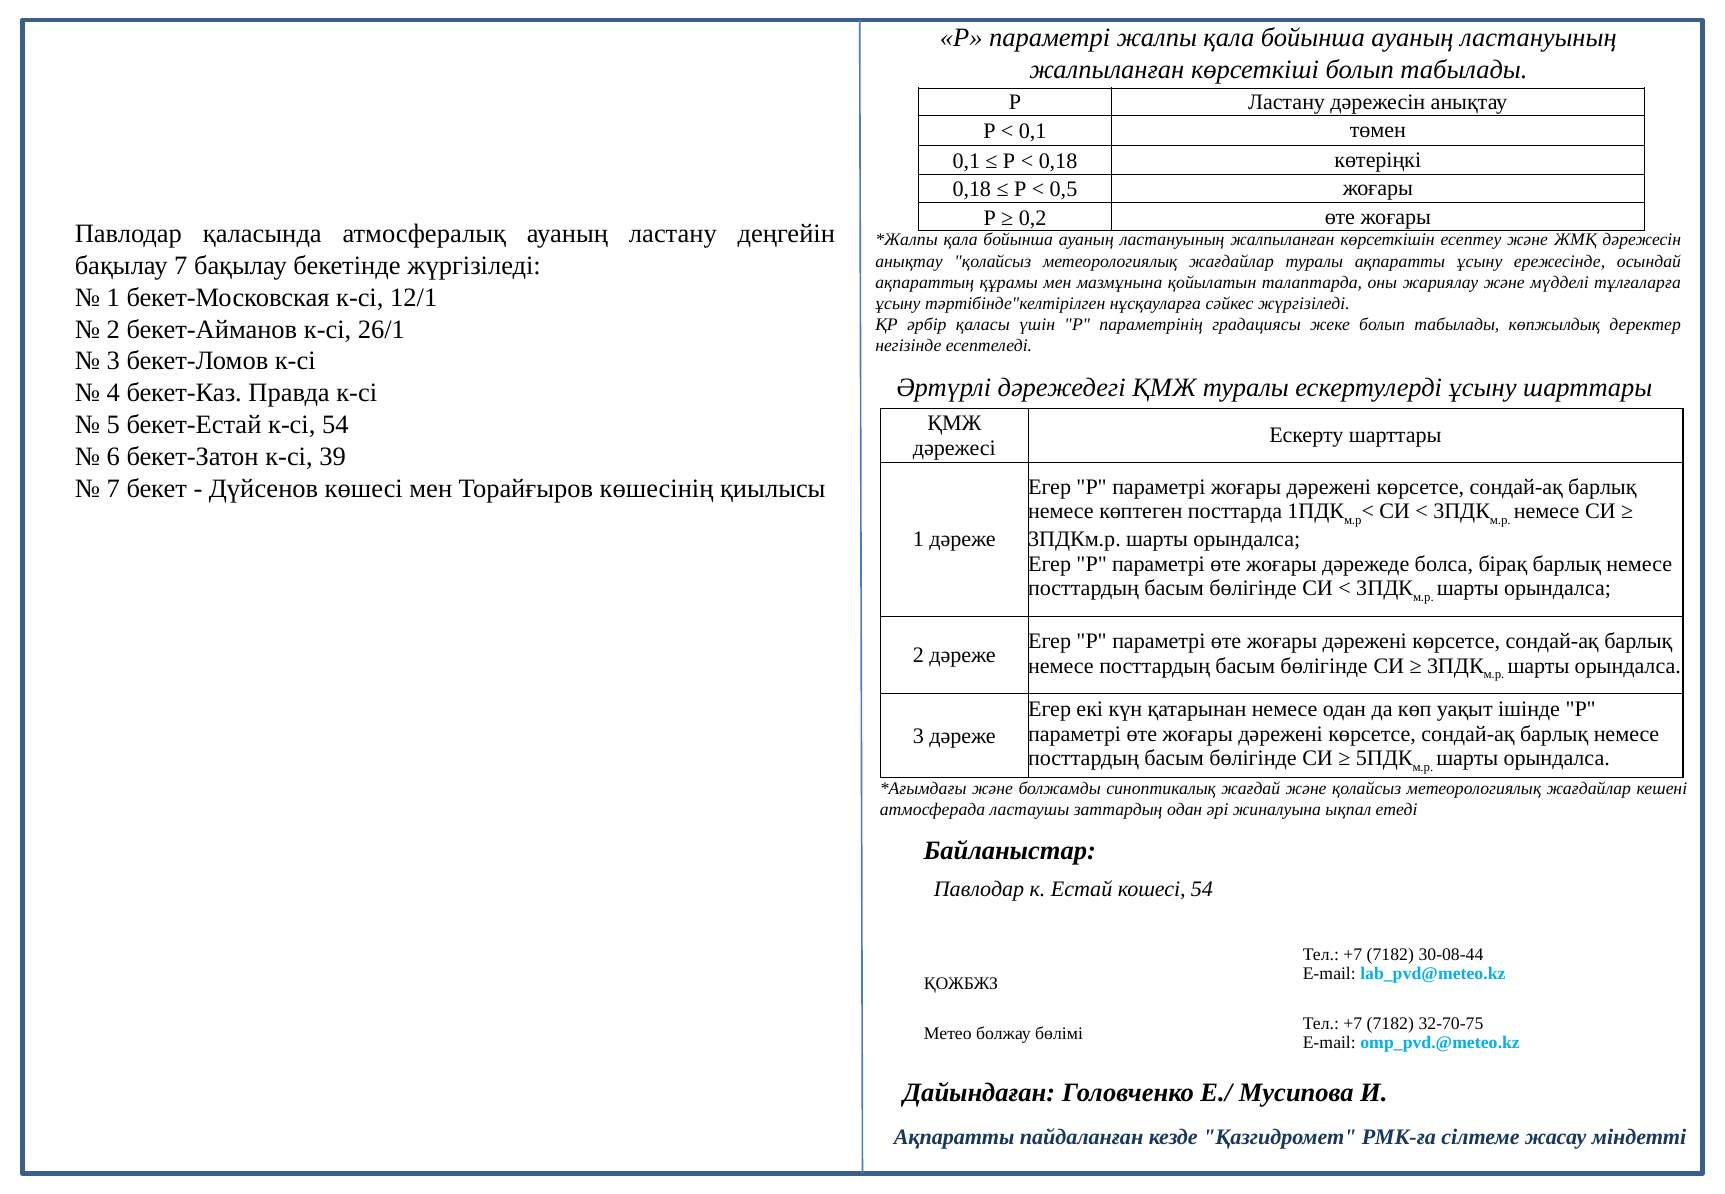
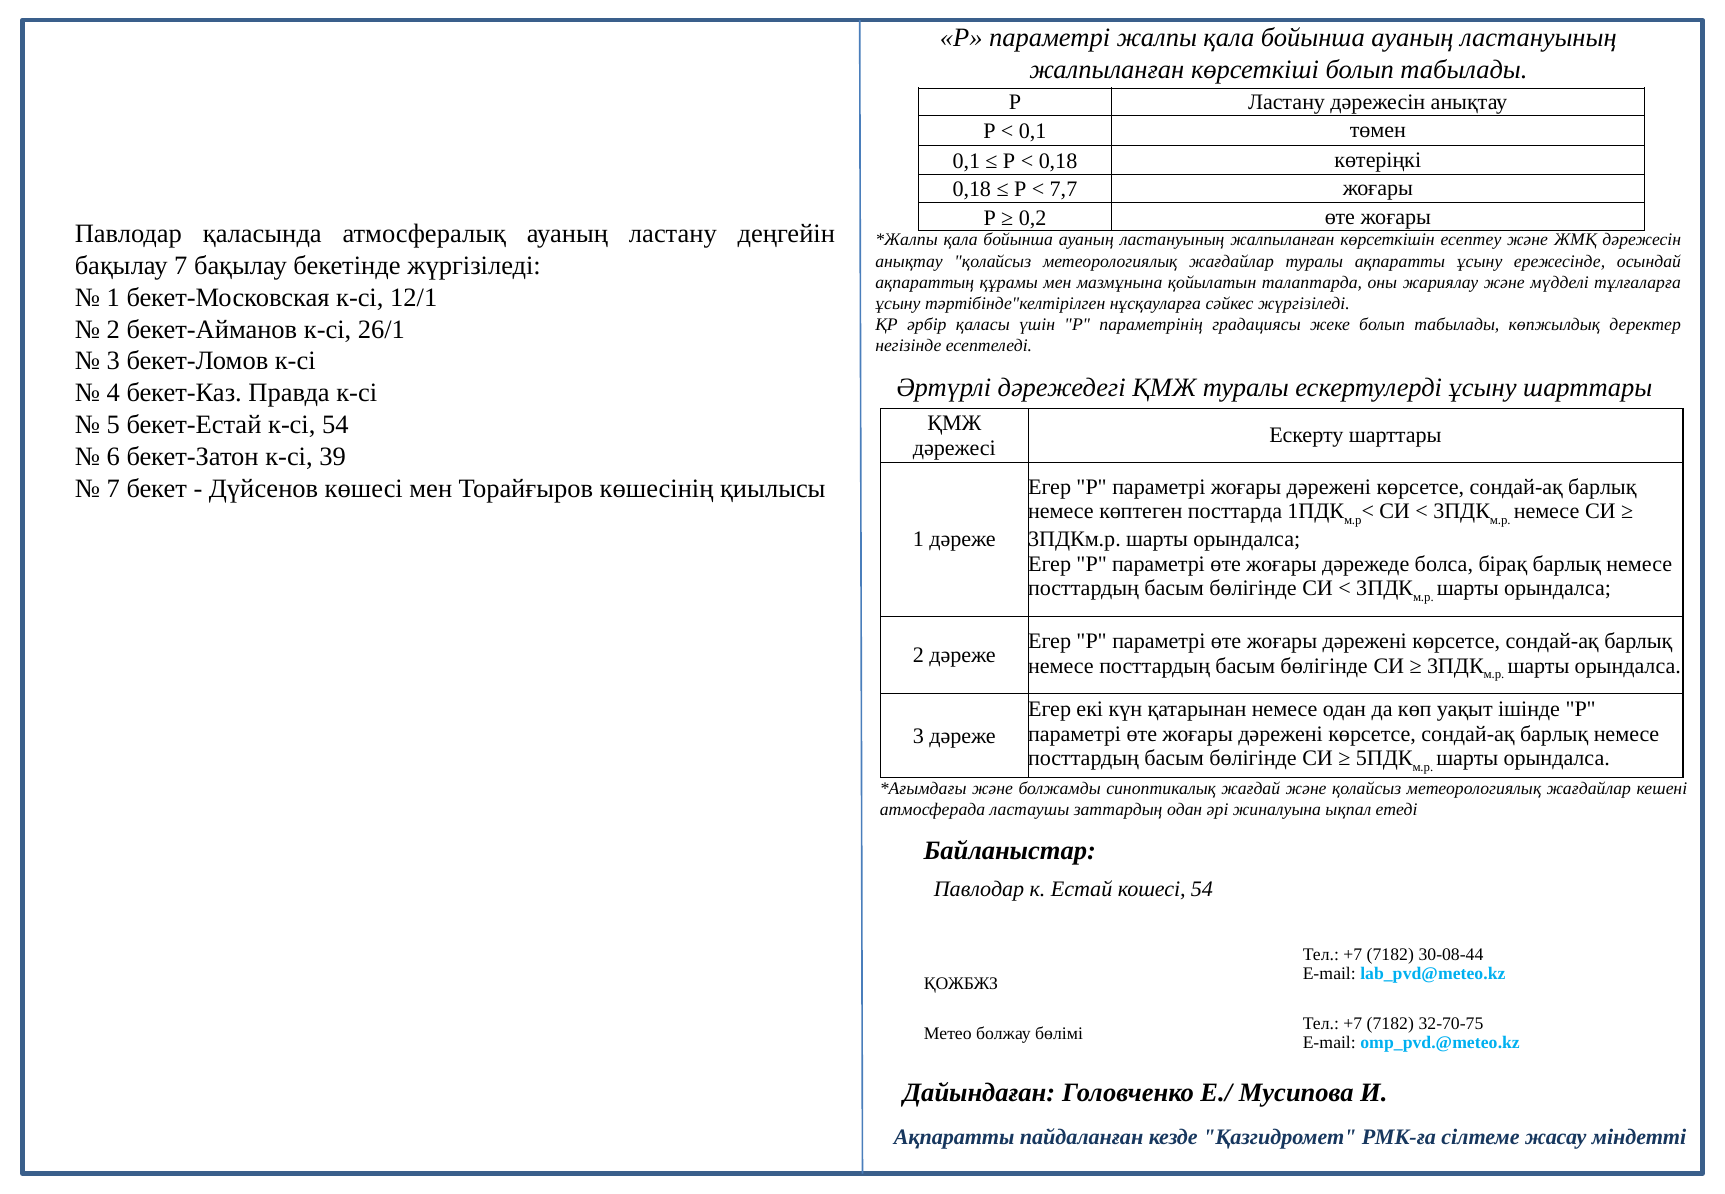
0,5: 0,5 -> 7,7 (1064, 189)
